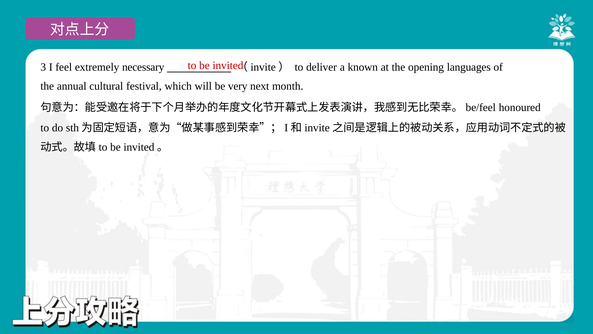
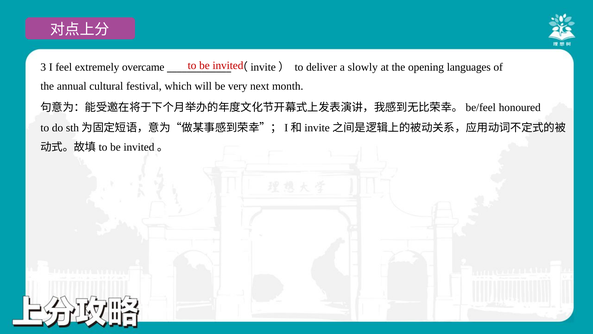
necessary: necessary -> overcame (143, 67)
known: known -> slowly (363, 67)
